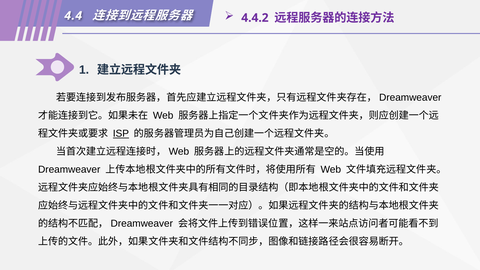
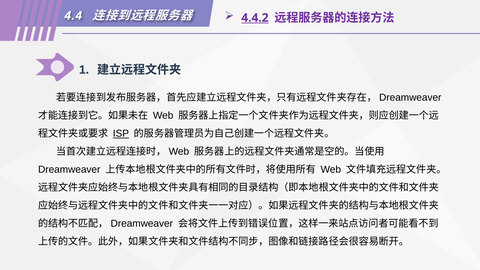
4.4.2 underline: none -> present (255, 18)
